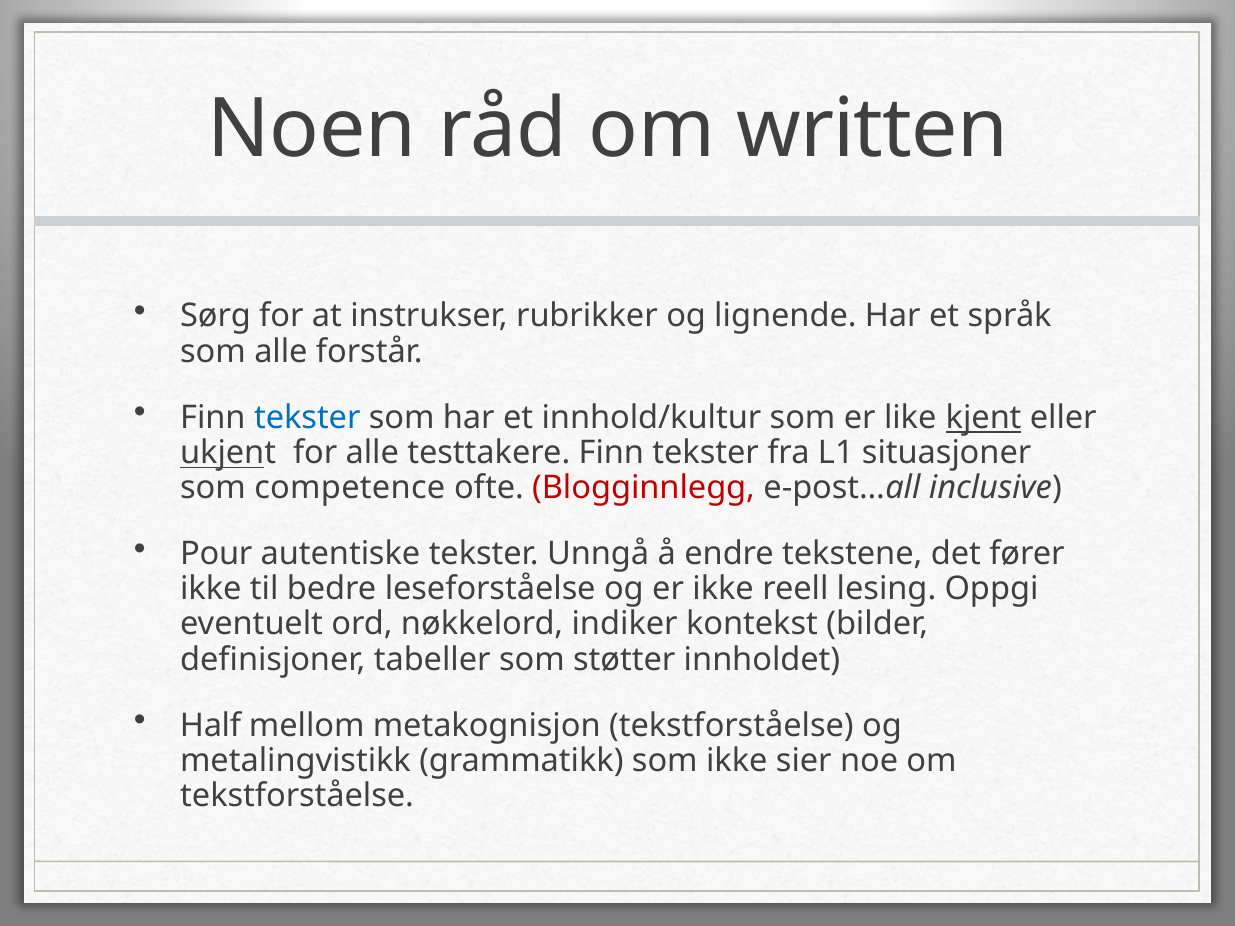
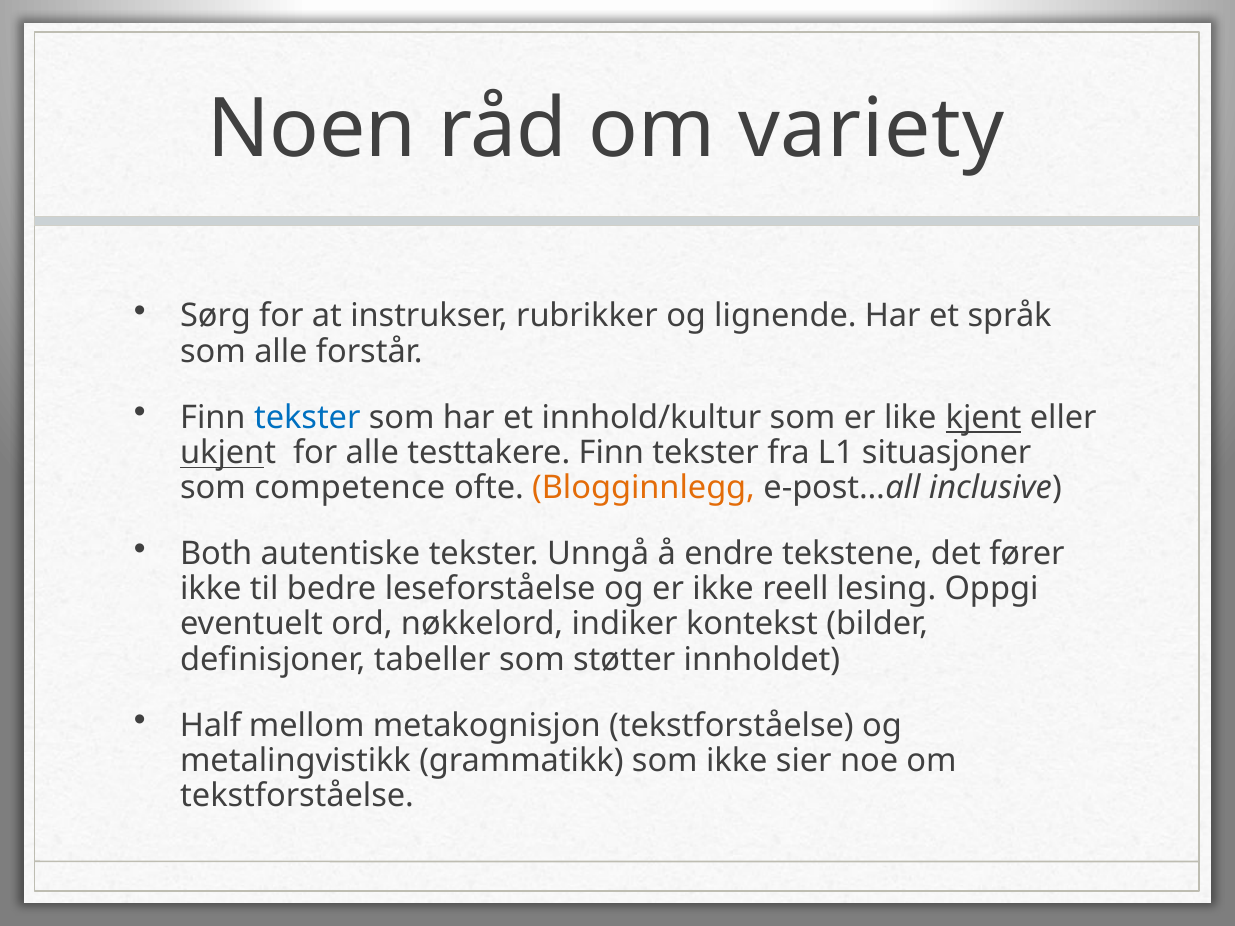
written: written -> variety (871, 129)
Blogginnlegg colour: red -> orange (644, 488)
Pour: Pour -> Both (216, 554)
